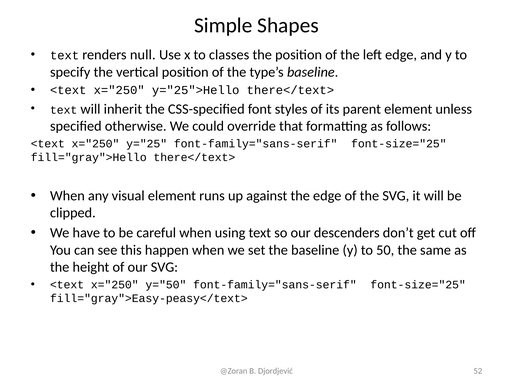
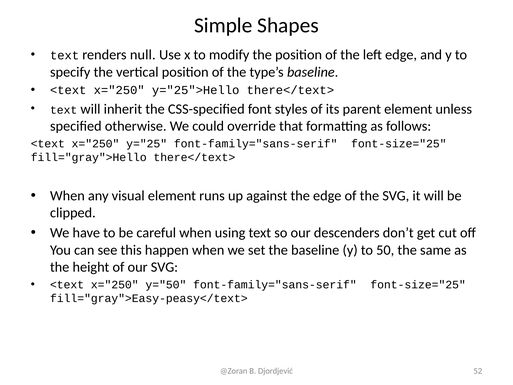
classes: classes -> modify (229, 55)
